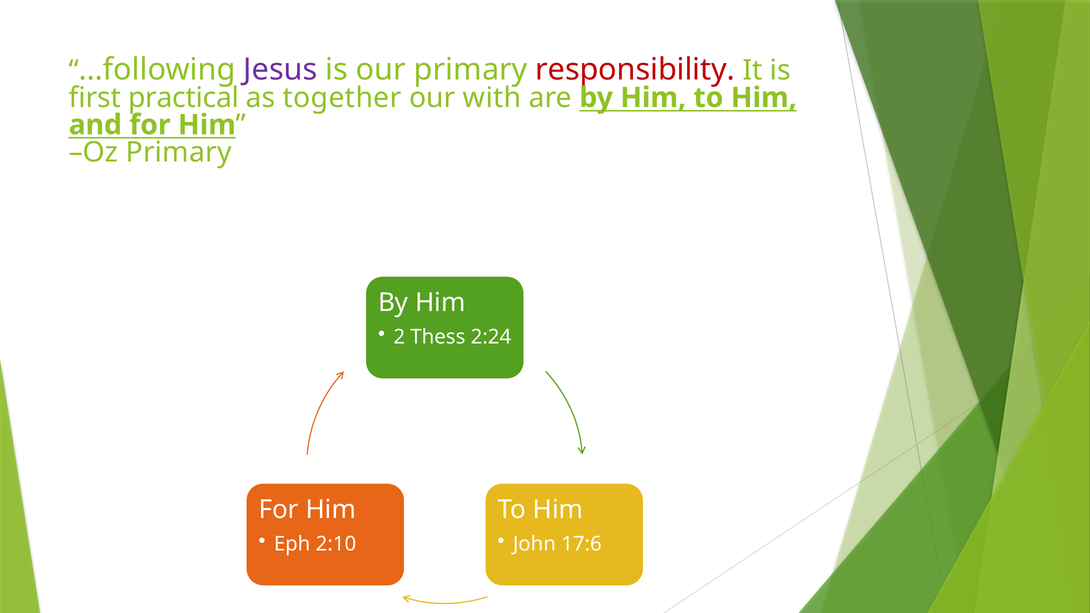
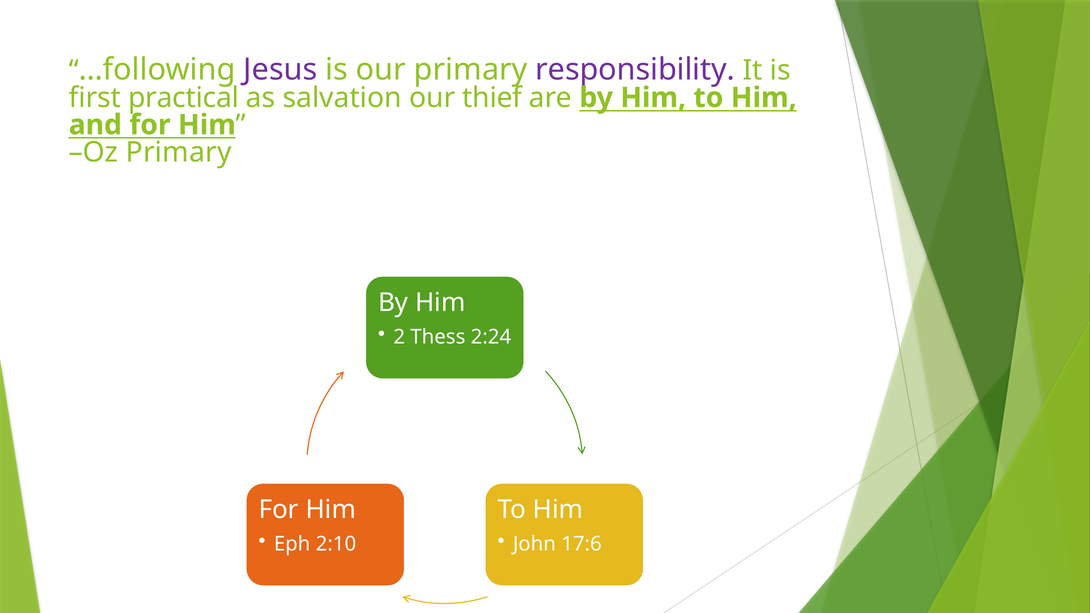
responsibility colour: red -> purple (635, 70)
together: together -> salvation (342, 98)
with: with -> thief (492, 98)
